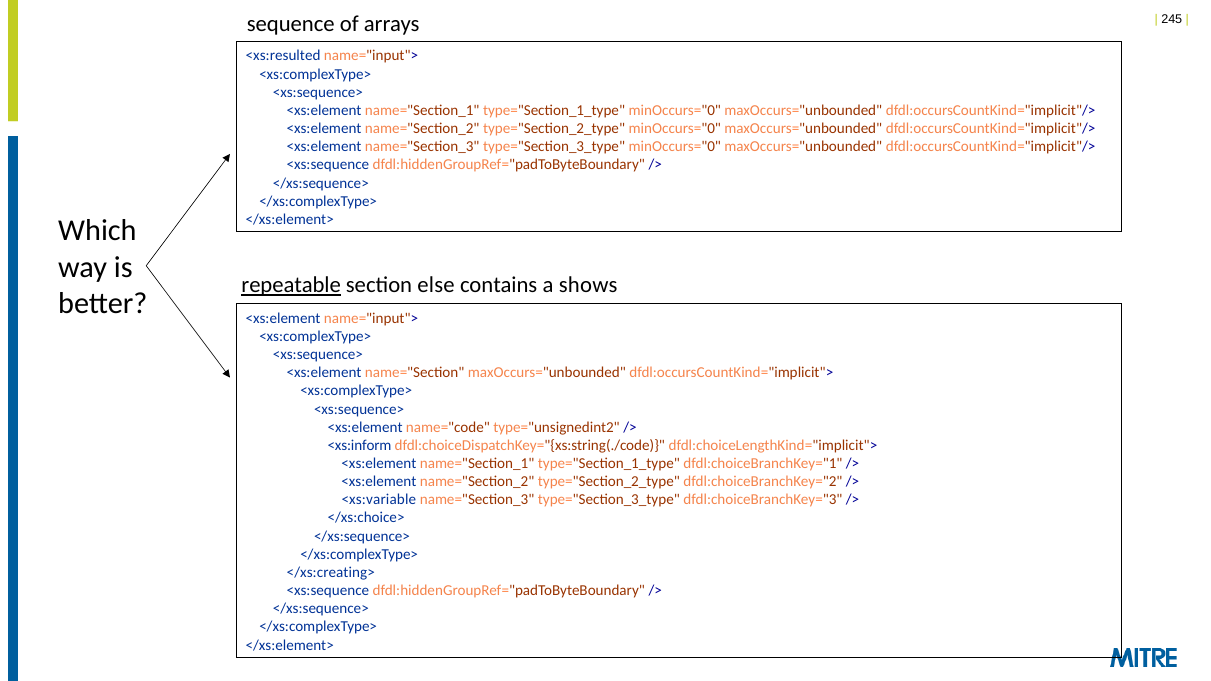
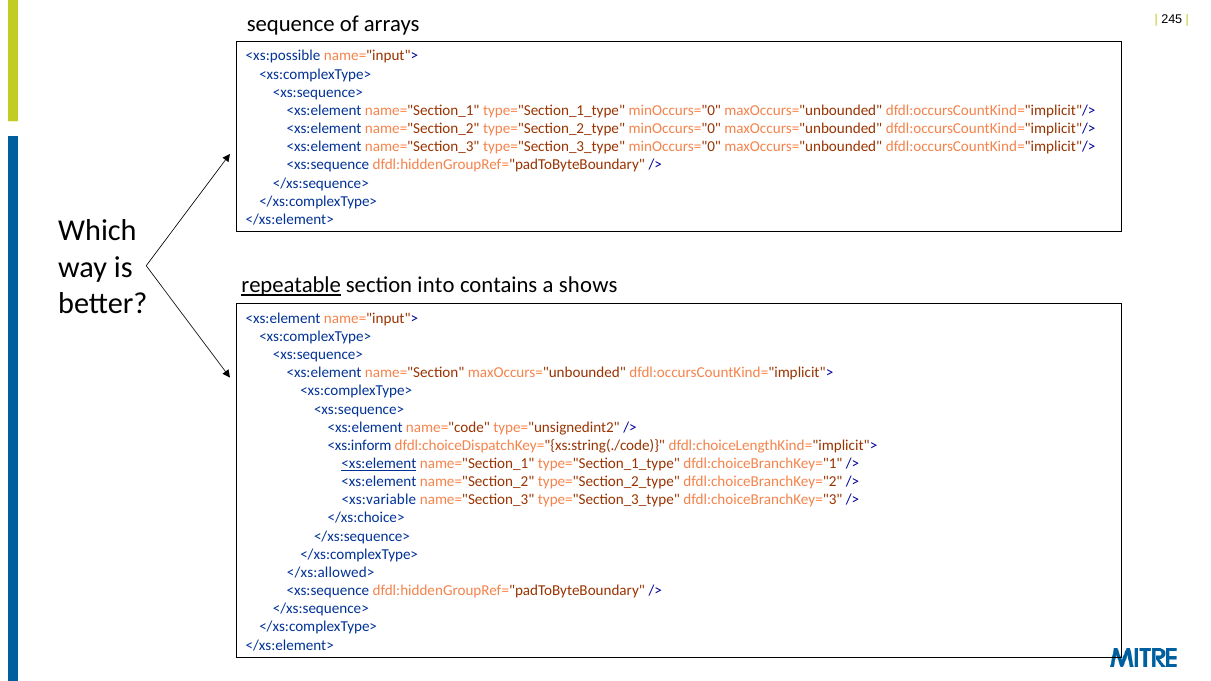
<xs:resulted: <xs:resulted -> <xs:possible (283, 56)
else: else -> into (436, 285)
<xs:element underline: none -> present (379, 464)
</xs:creating>: </xs:creating> -> </xs:allowed> (331, 573)
